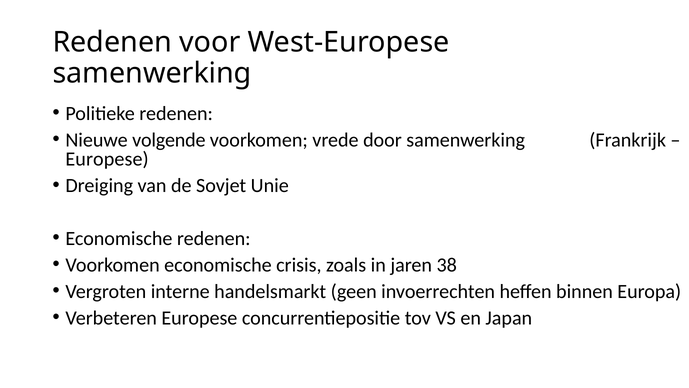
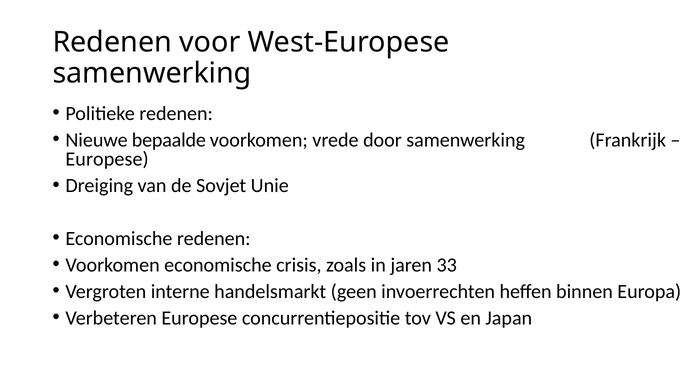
volgende: volgende -> bepaalde (169, 140)
38: 38 -> 33 (447, 265)
